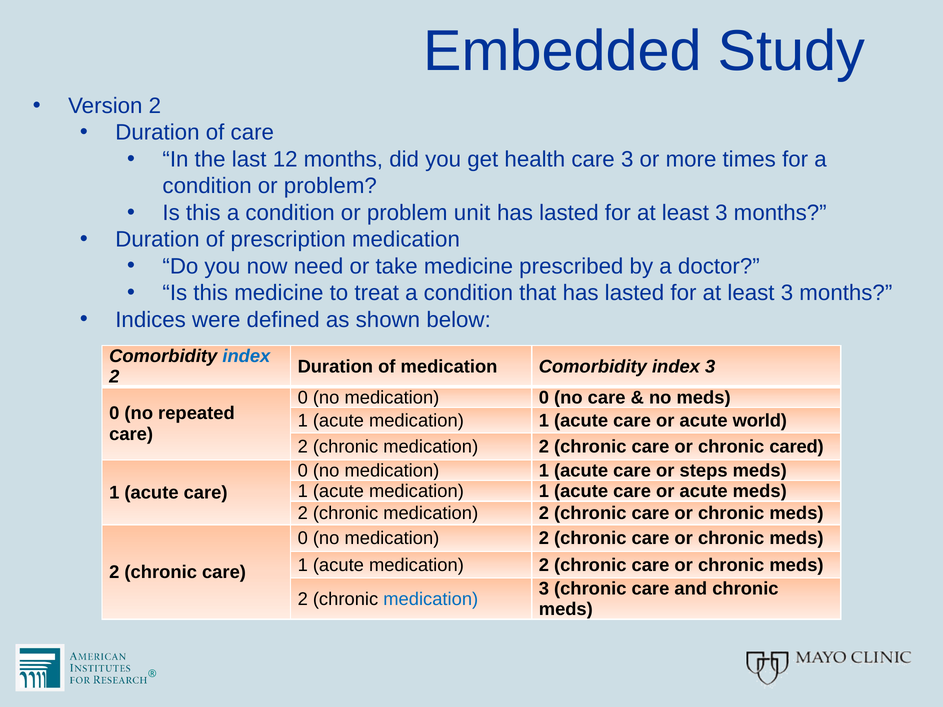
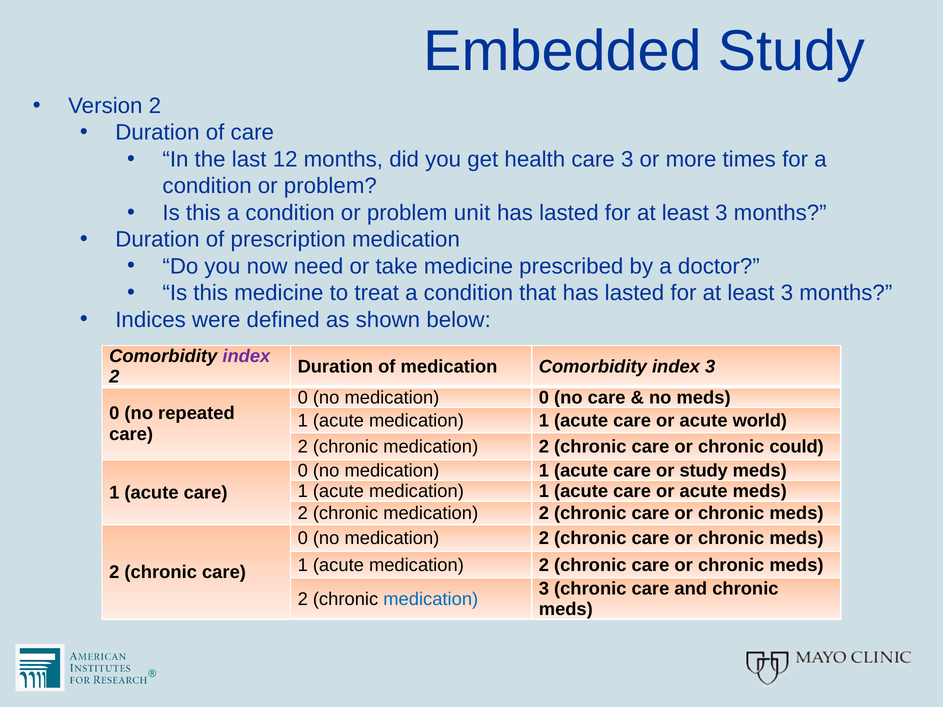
index colour: blue -> purple (246, 356)
cared: cared -> could (797, 447)
or steps: steps -> study (704, 471)
